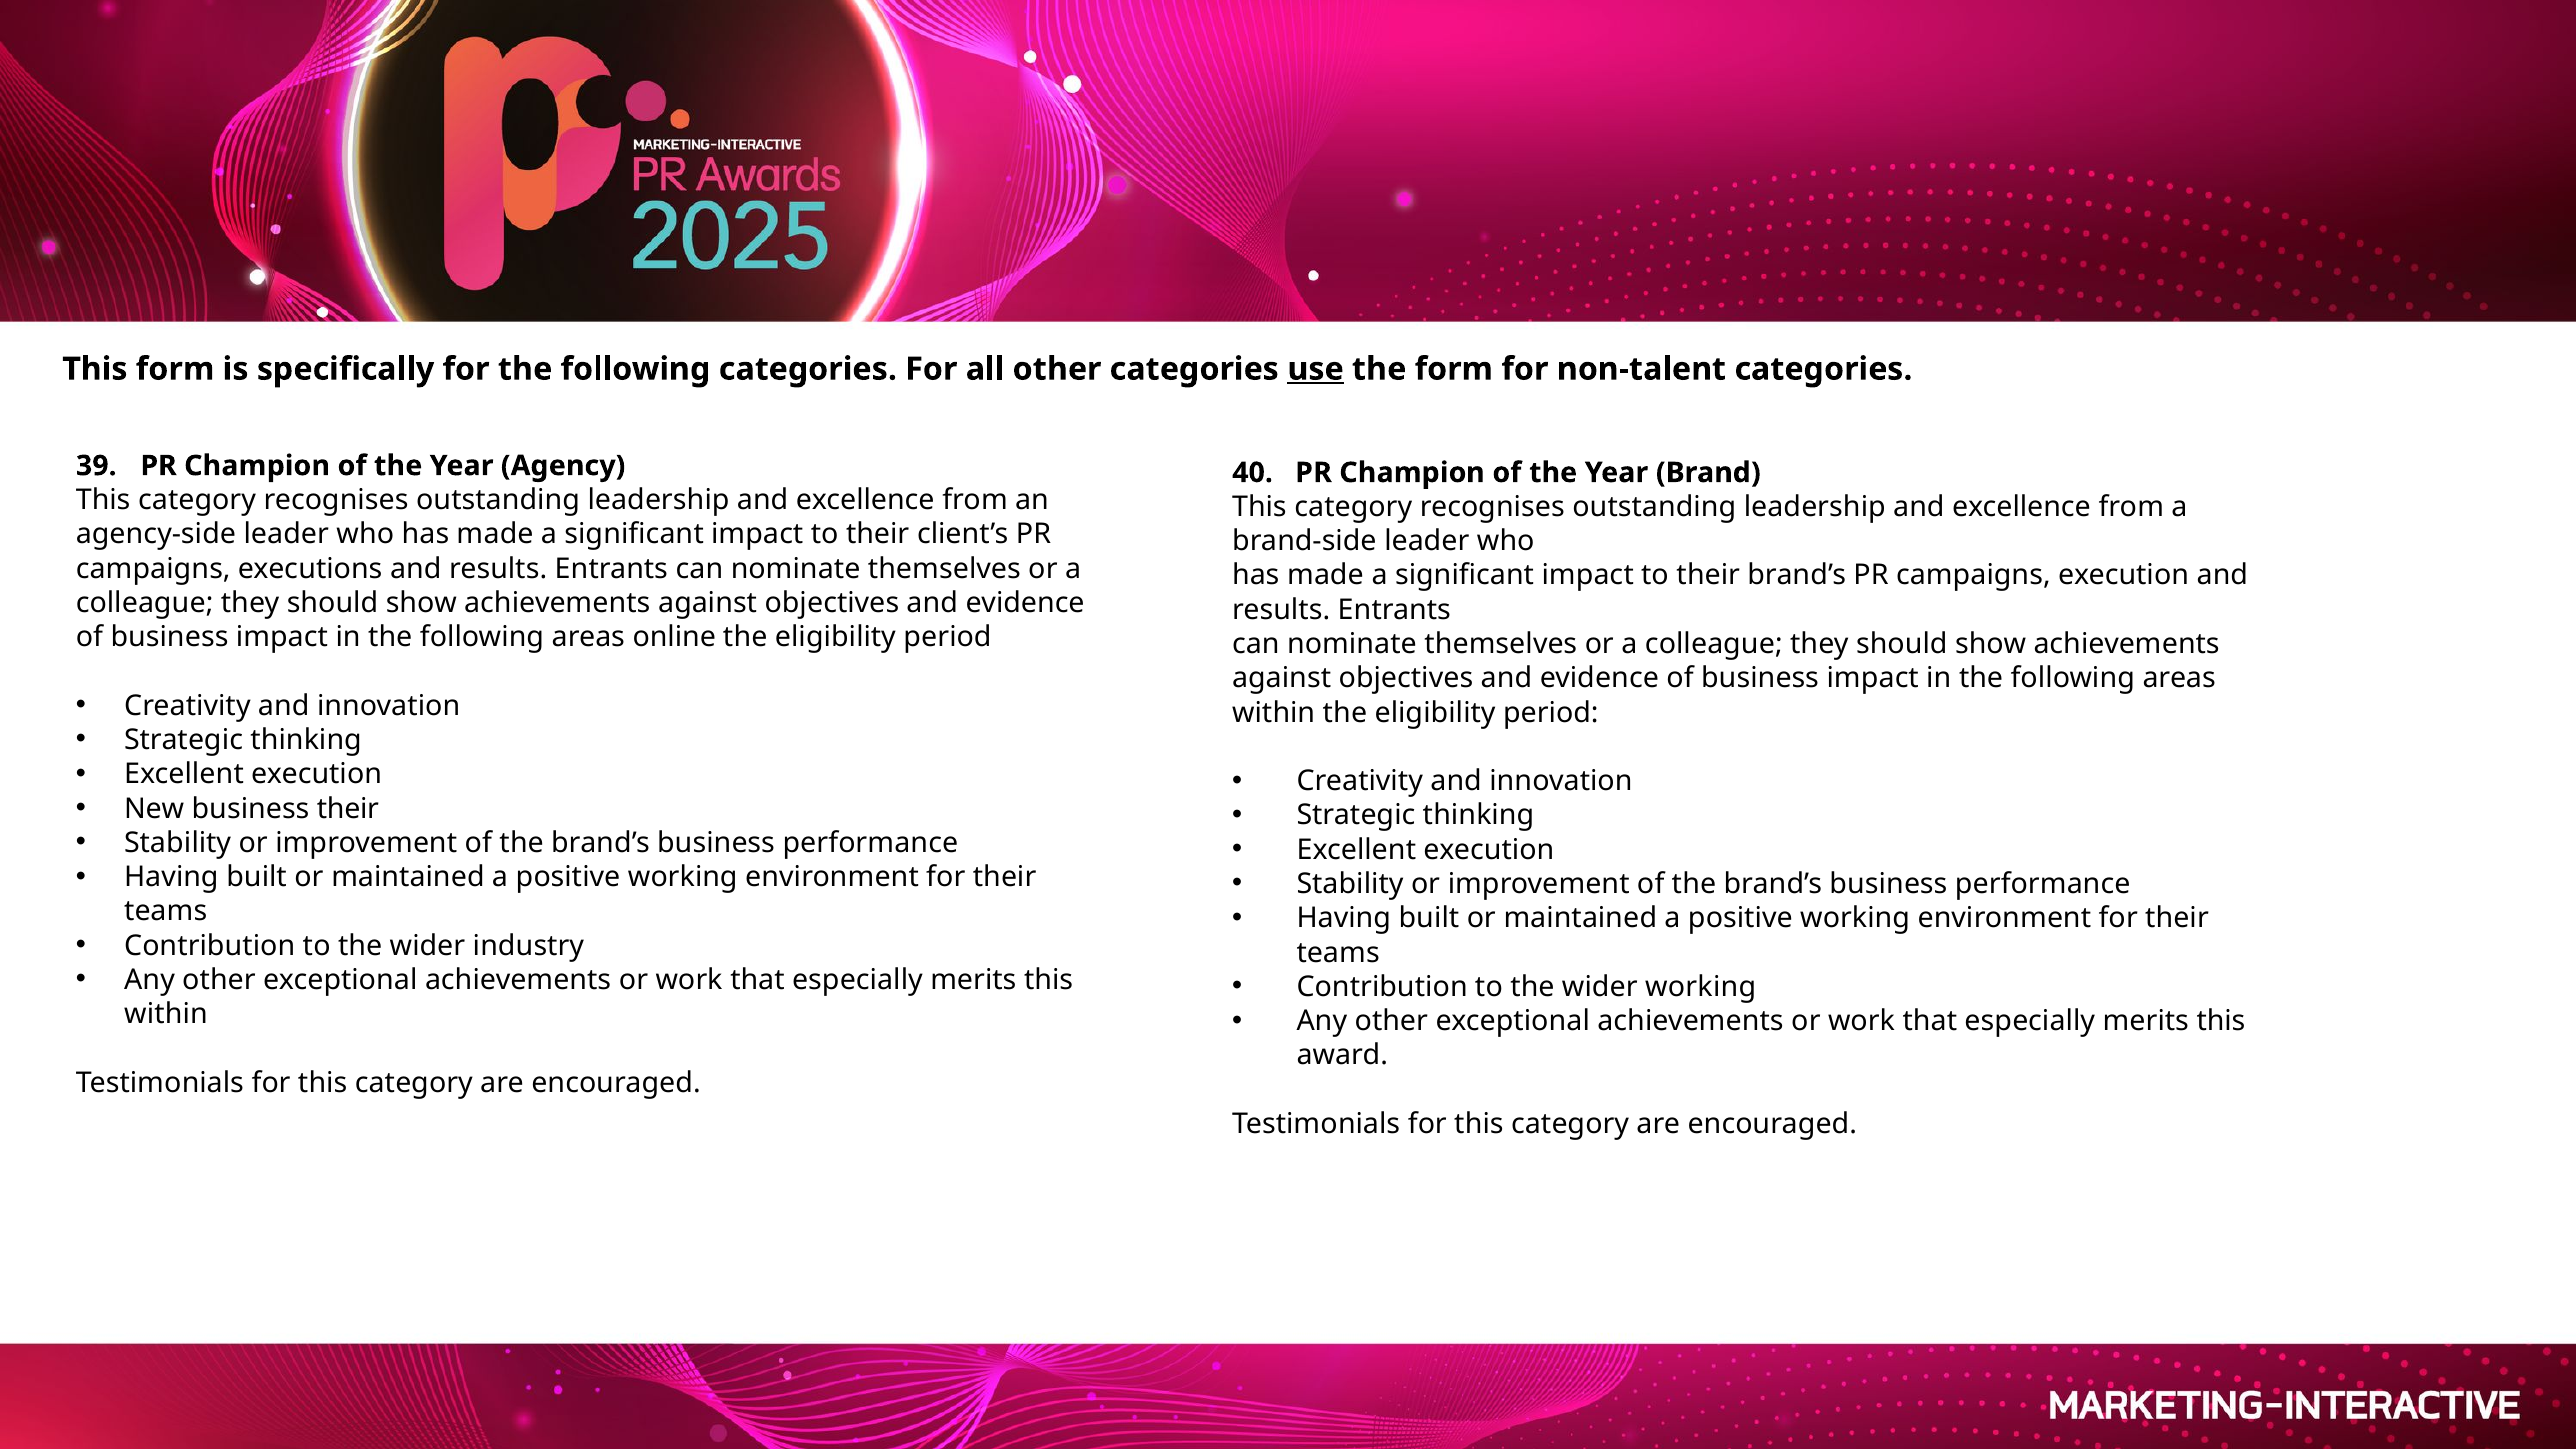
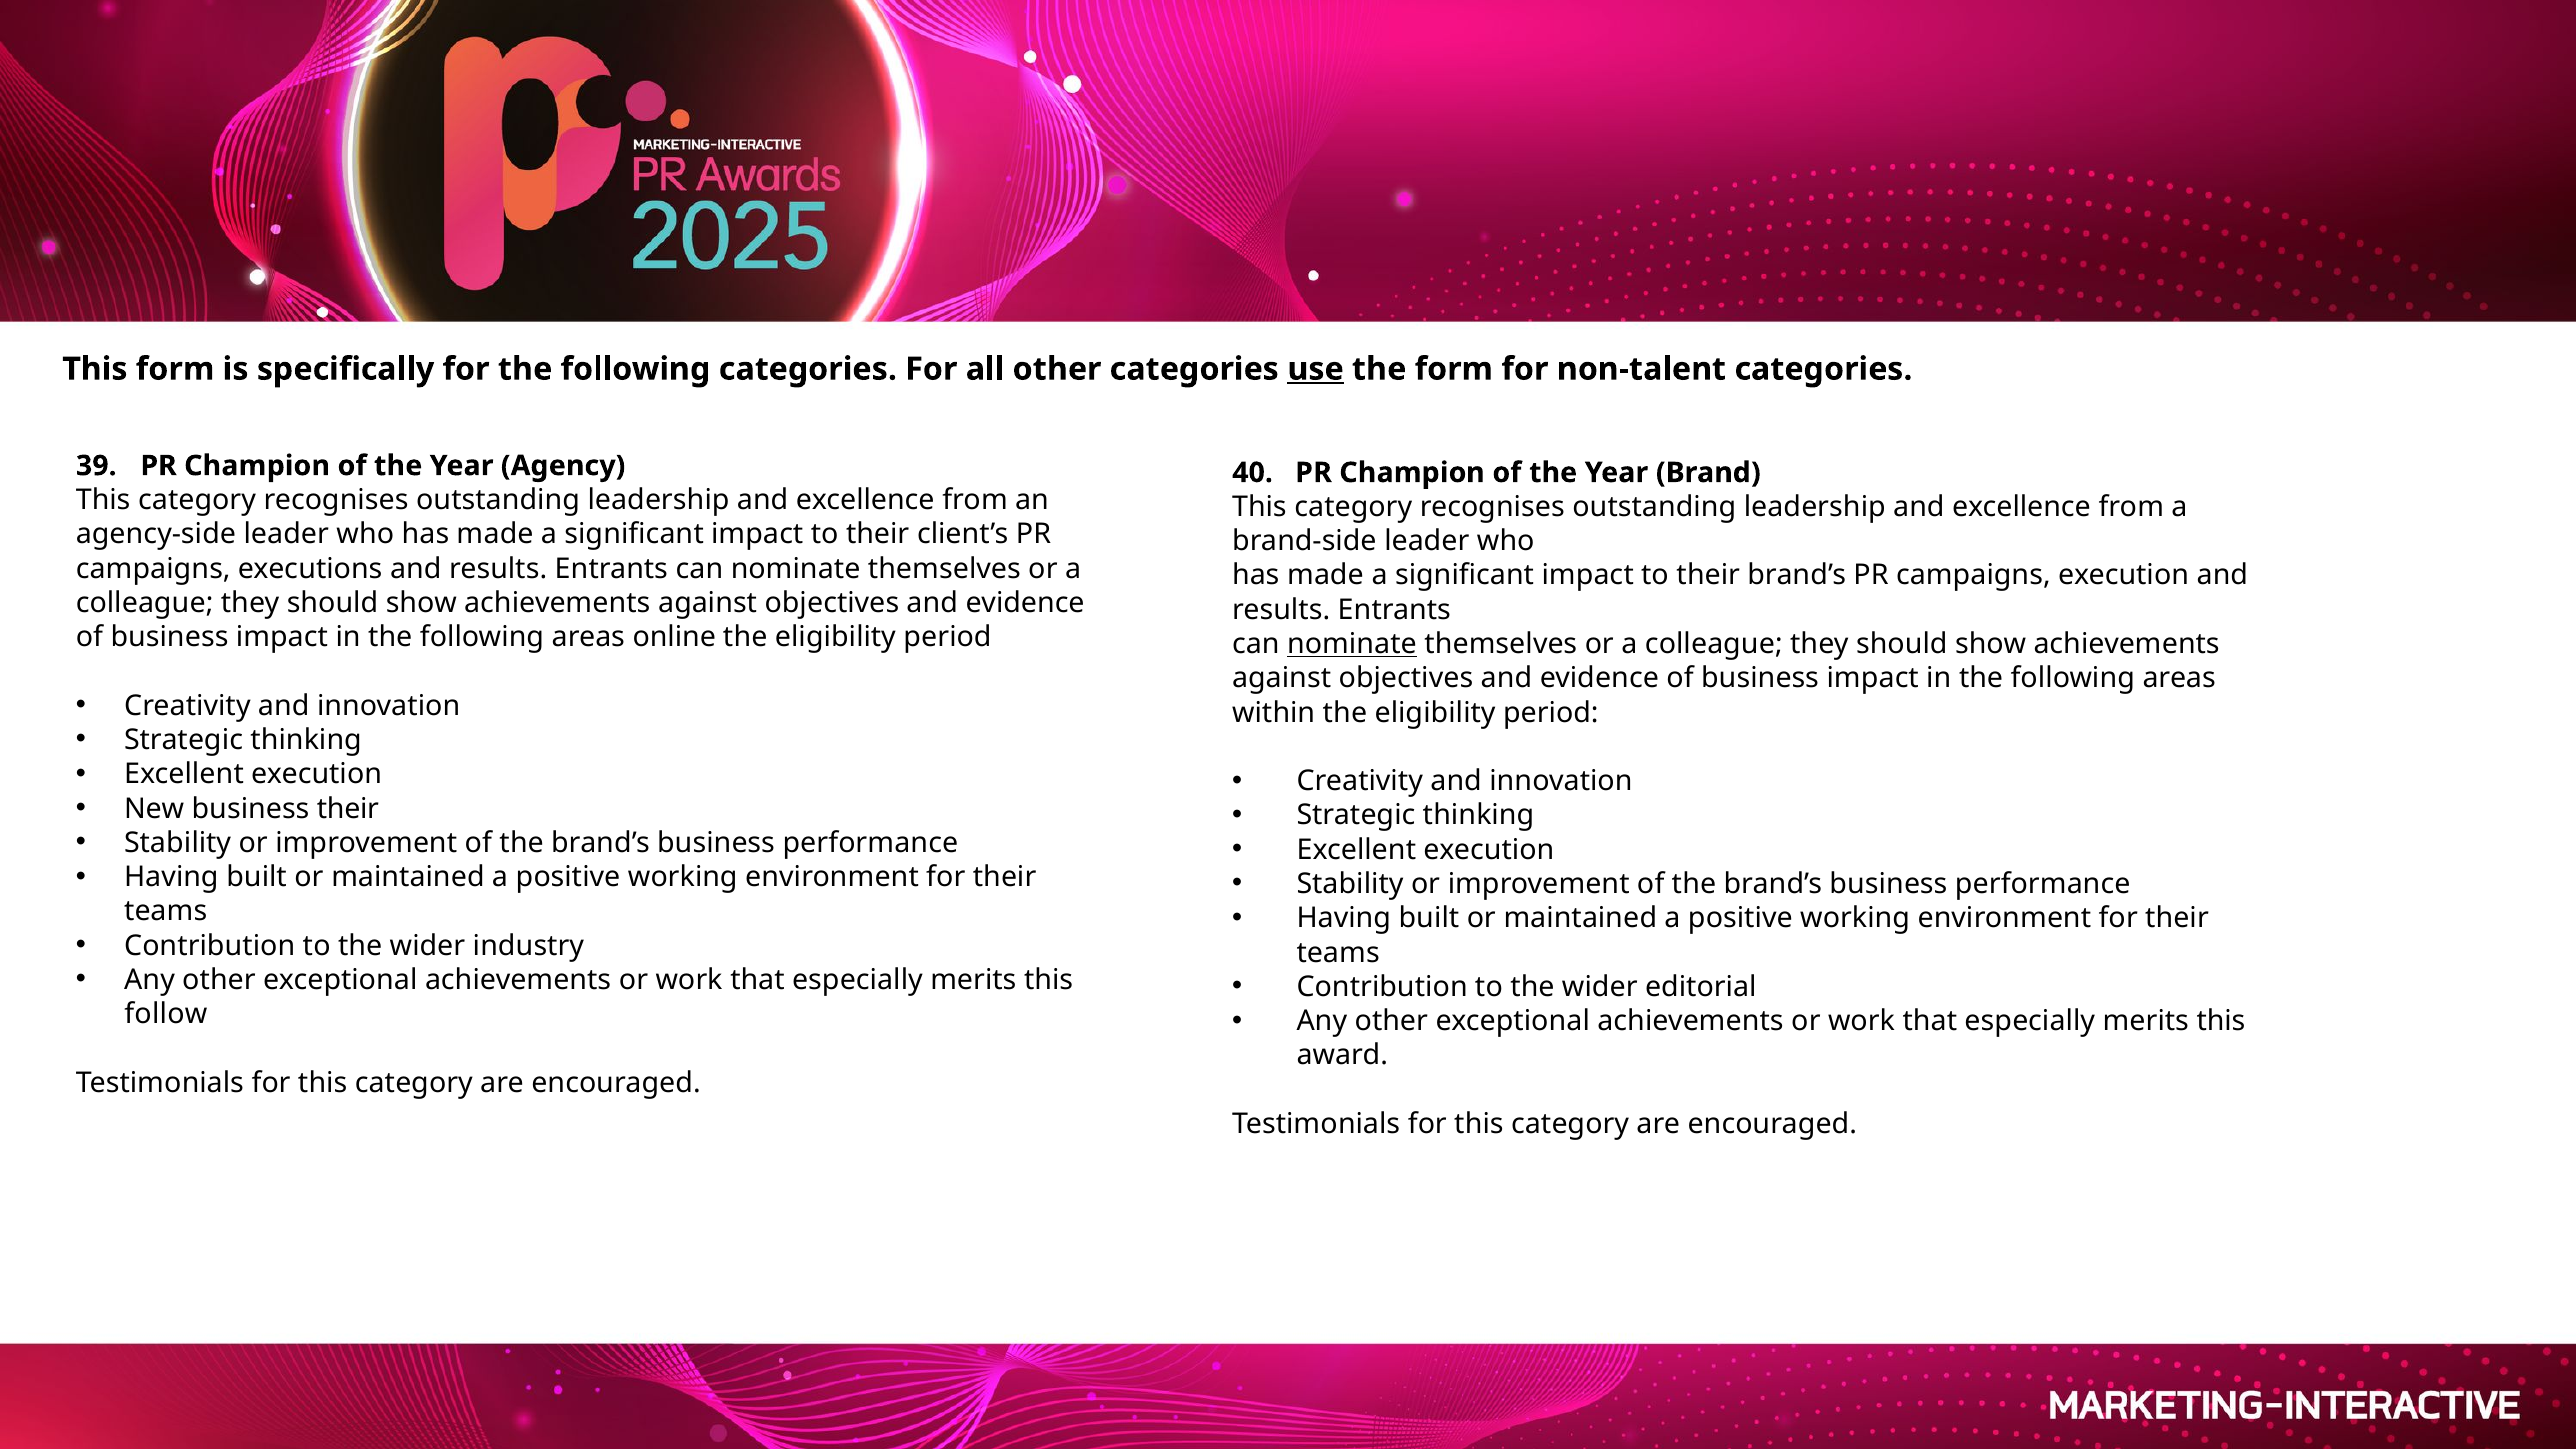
nominate underline: none -> present (1352, 644)
wider working: working -> editorial (1701, 987)
within: within -> follow (166, 1014)
